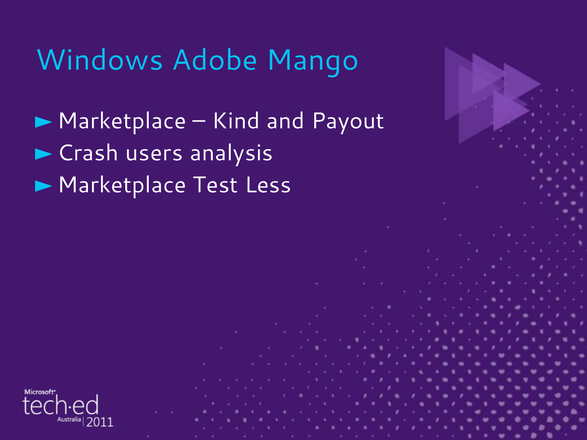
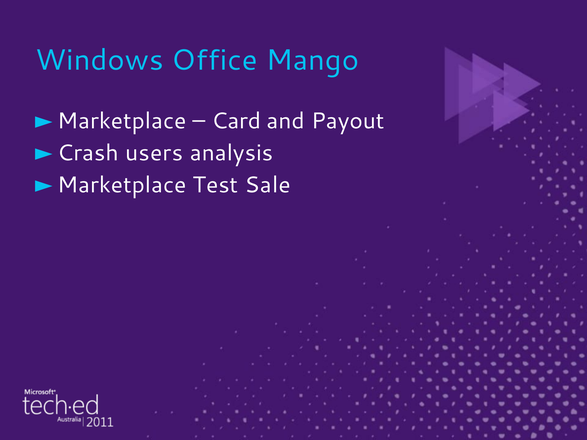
Adobe: Adobe -> Office (215, 60)
Kind: Kind -> Card (236, 121)
Less: Less -> Sale (268, 185)
